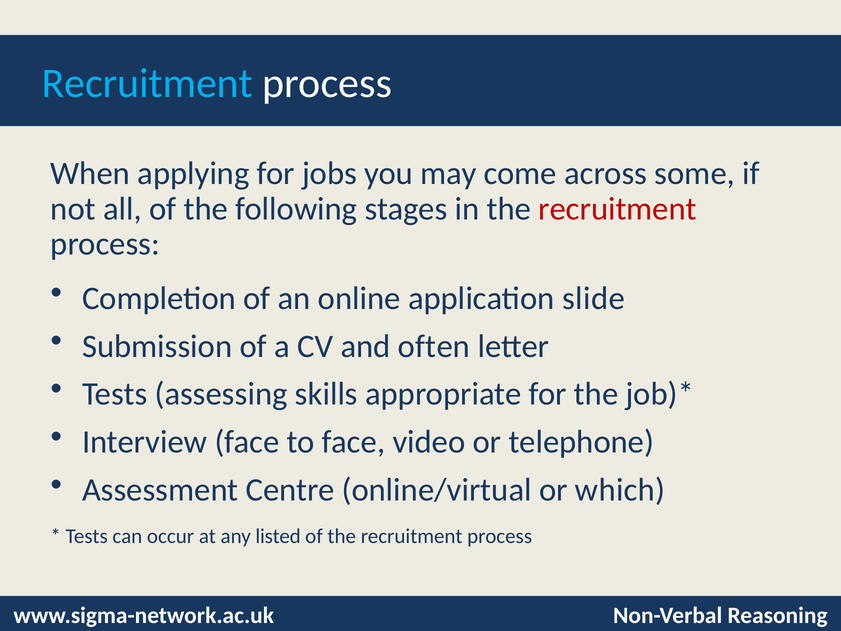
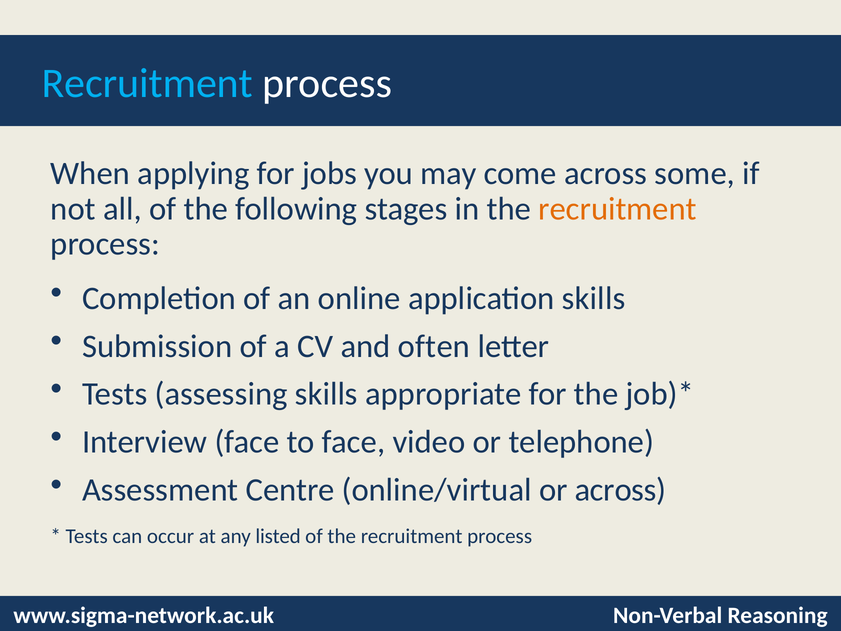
recruitment colour: red -> orange (618, 209)
application slide: slide -> skills (594, 298)
or which: which -> across (620, 490)
